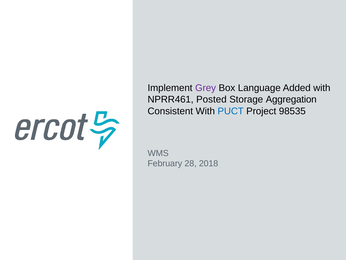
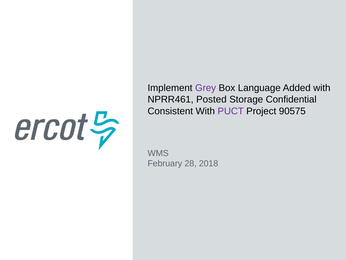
Aggregation: Aggregation -> Confidential (291, 99)
PUCT colour: blue -> purple (231, 111)
98535: 98535 -> 90575 (292, 111)
